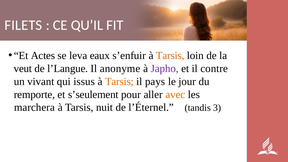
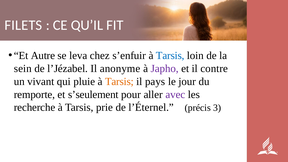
Actes: Actes -> Autre (43, 56)
eaux: eaux -> chez (100, 56)
Tarsis colour: orange -> blue (170, 56)
veut: veut -> sein (23, 69)
l’Langue: l’Langue -> l’Jézabel (68, 69)
issus: issus -> pluie (84, 82)
avec colour: orange -> purple (175, 94)
marchera: marchera -> recherche (35, 107)
nuit: nuit -> prie (105, 107)
tandis: tandis -> précis (198, 108)
